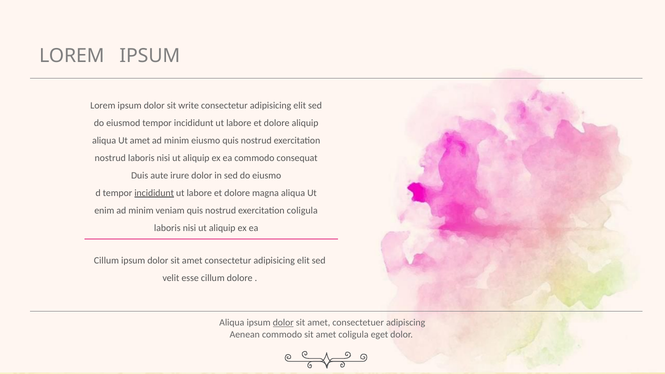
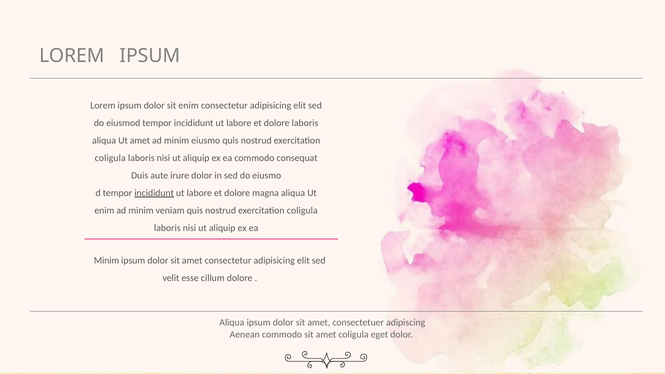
sit write: write -> enim (189, 105)
dolore aliquip: aliquip -> laboris (305, 123)
nostrud: nostrud -> coligula (110, 158)
Cillum: Cillum -> Minim (107, 261)
dolor underline: present -> none (283, 323)
